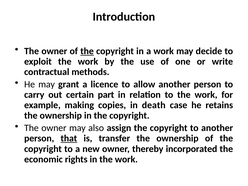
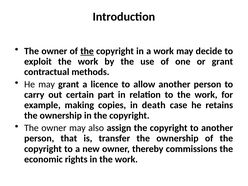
or write: write -> grant (222, 62)
that underline: present -> none (69, 138)
incorporated: incorporated -> commissions (192, 149)
